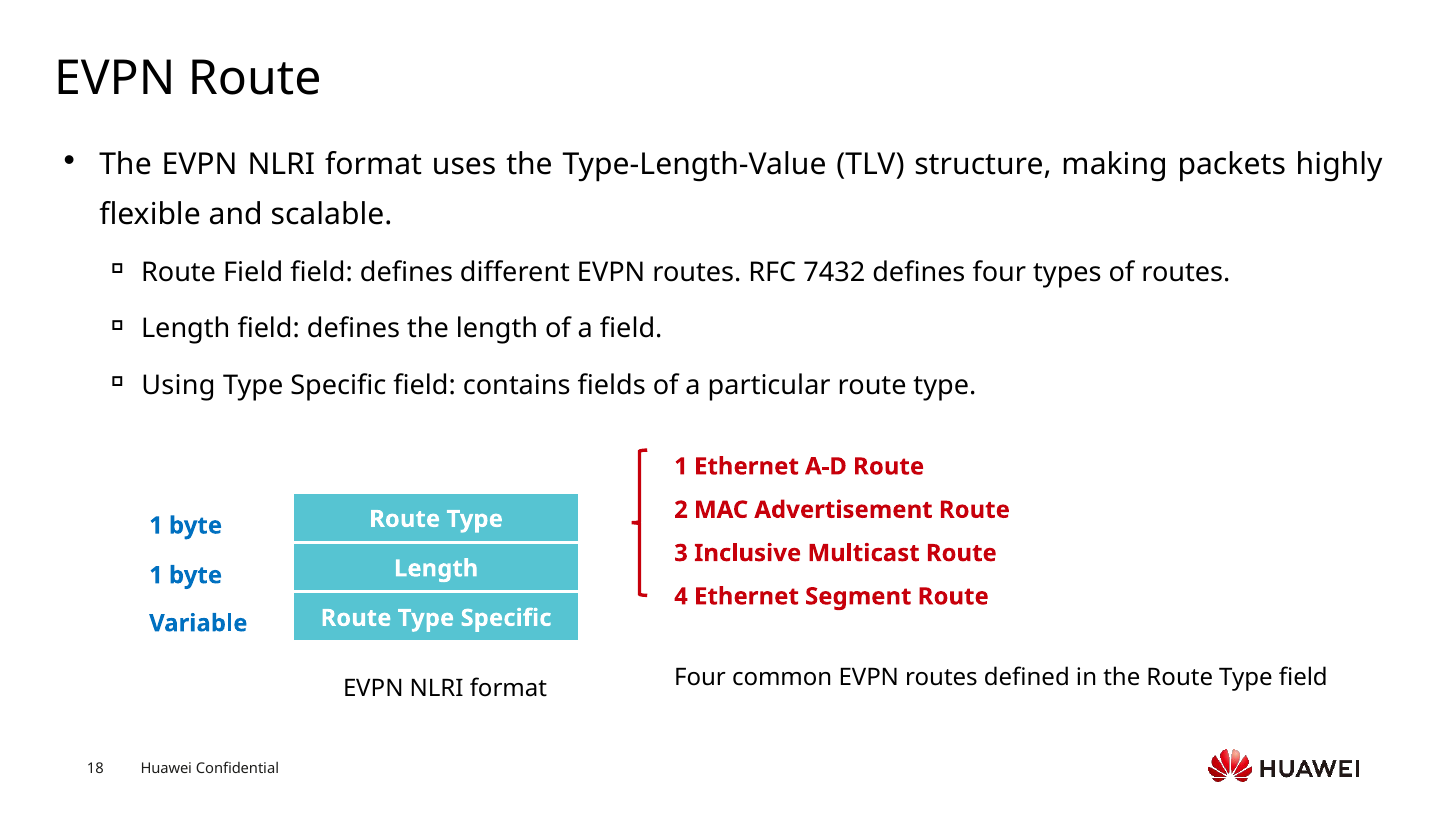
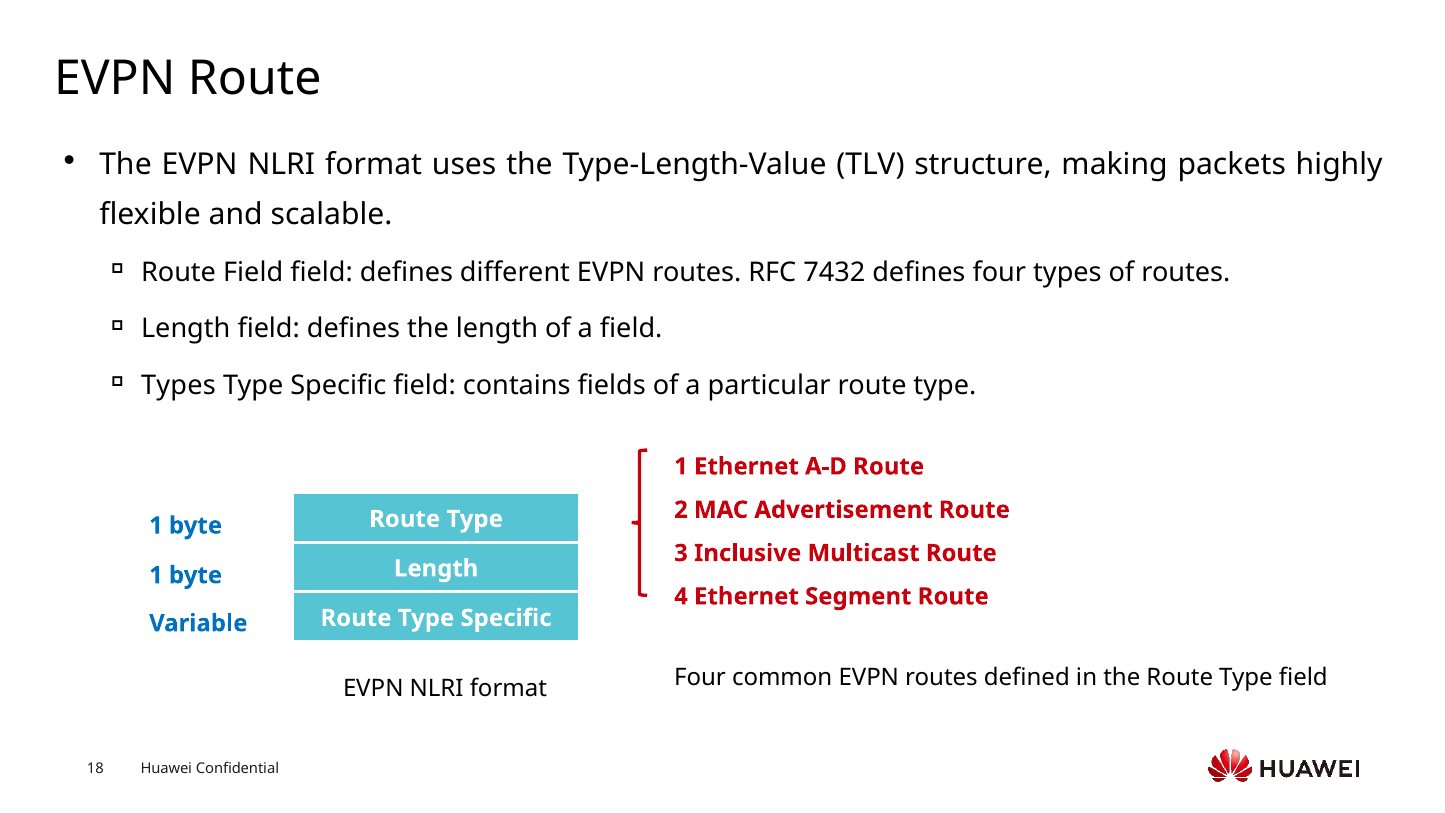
Using: Using -> Types (178, 385)
